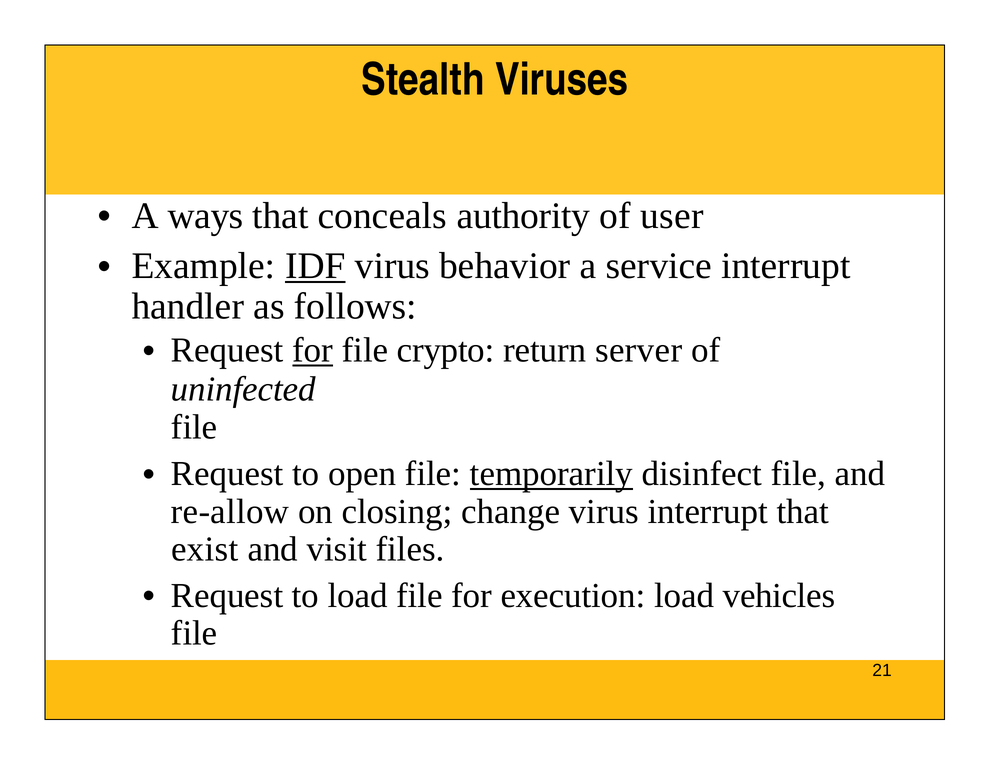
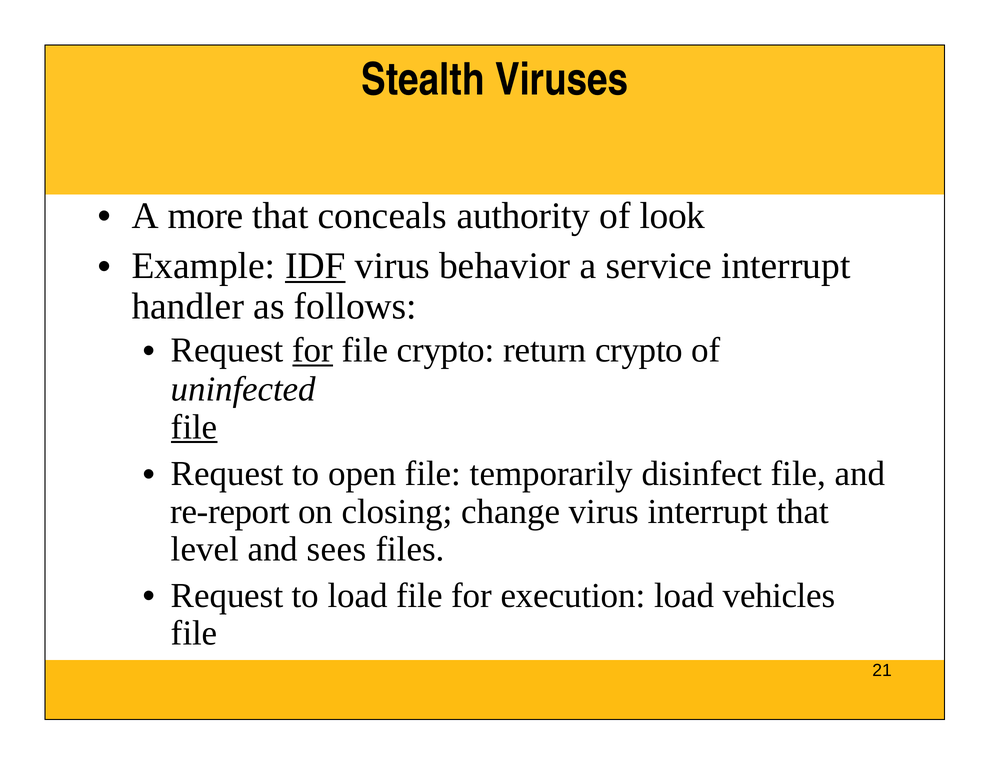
ways: ways -> more (206, 216)
user: user -> look (672, 216)
return server: server -> crypto (639, 350)
file underline: none -> present (194, 427)
temporarily underline: present -> none (551, 474)
re-allow: re-allow -> re-report (230, 511)
exist: exist -> level (205, 549)
visit: visit -> sees (337, 549)
